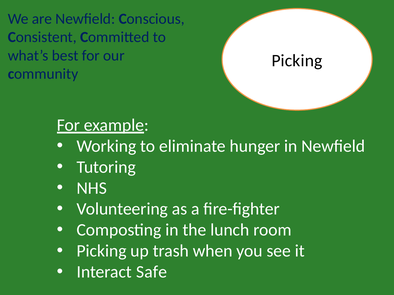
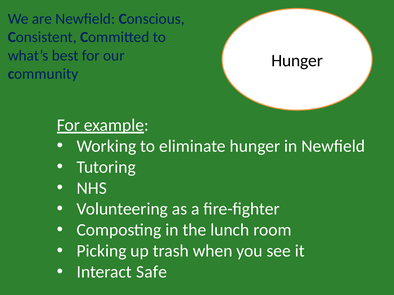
Picking: Picking -> Hunger (297, 61)
